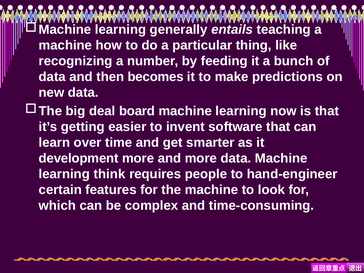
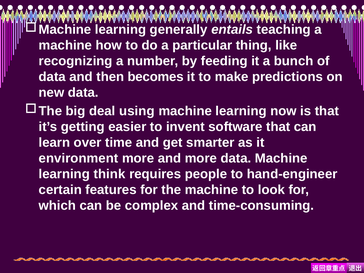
board: board -> using (137, 111)
development: development -> environment (79, 158)
